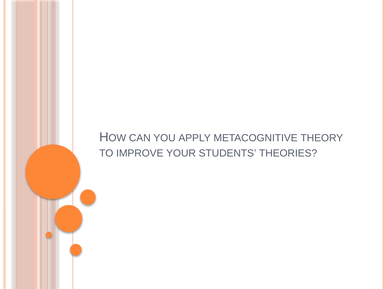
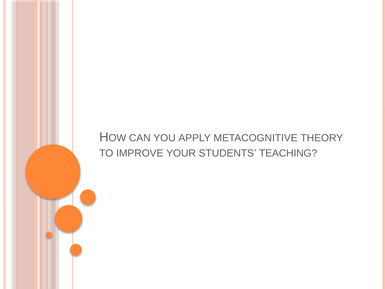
THEORIES: THEORIES -> TEACHING (288, 153)
